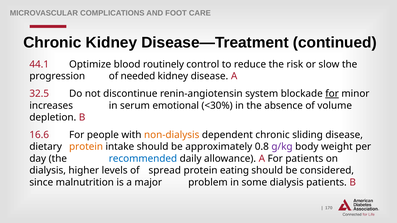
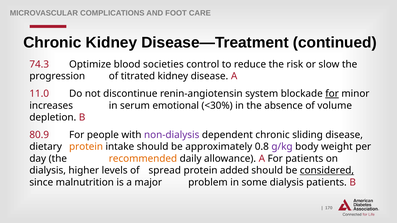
44.1: 44.1 -> 74.3 (39, 64)
routinely: routinely -> societies (163, 64)
needed: needed -> titrated (138, 76)
32.5: 32.5 -> 11.0 (39, 94)
16.6: 16.6 -> 80.9 (39, 135)
non-dialysis colour: orange -> purple (172, 135)
recommended colour: blue -> orange (143, 159)
eating: eating -> added (234, 171)
considered underline: none -> present (327, 171)
